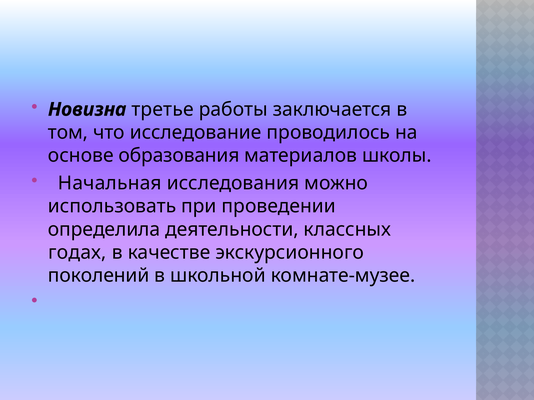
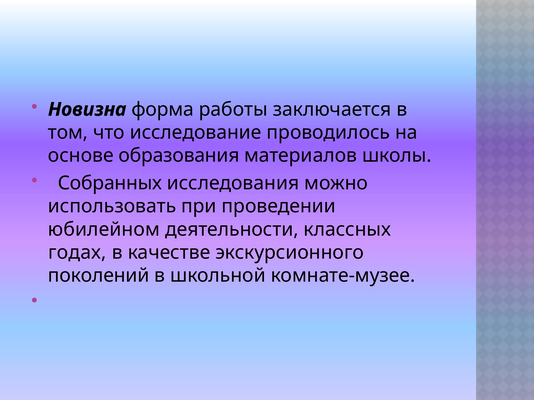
третье: третье -> форма (163, 110)
Начальная: Начальная -> Собранных (110, 183)
определила: определила -> юбилейном (104, 230)
